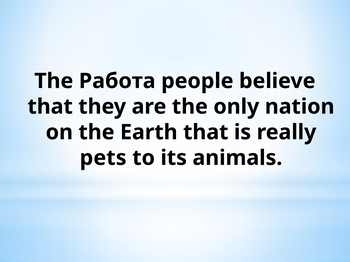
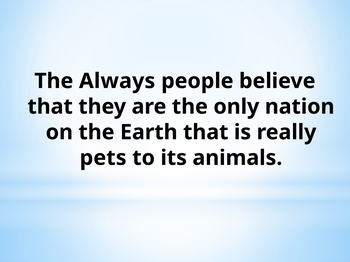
Работа: Работа -> Always (117, 81)
